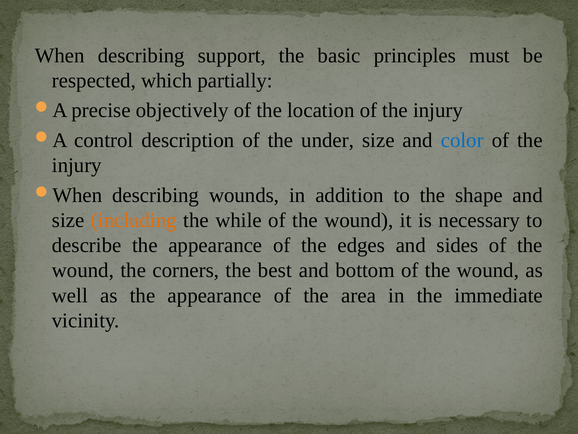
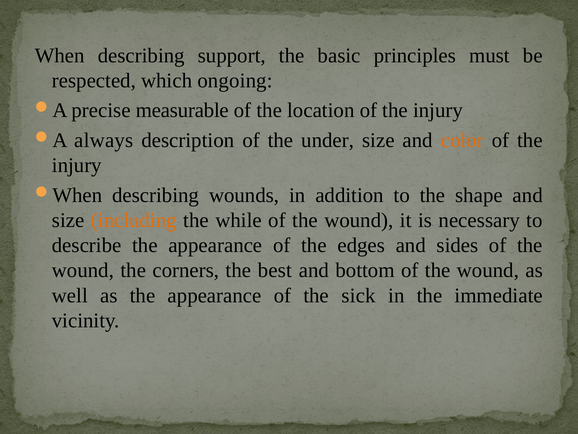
partially: partially -> ongoing (235, 80)
objectively: objectively -> measurable (182, 110)
control: control -> always (104, 140)
color colour: blue -> orange (462, 140)
area: area -> sick (359, 295)
